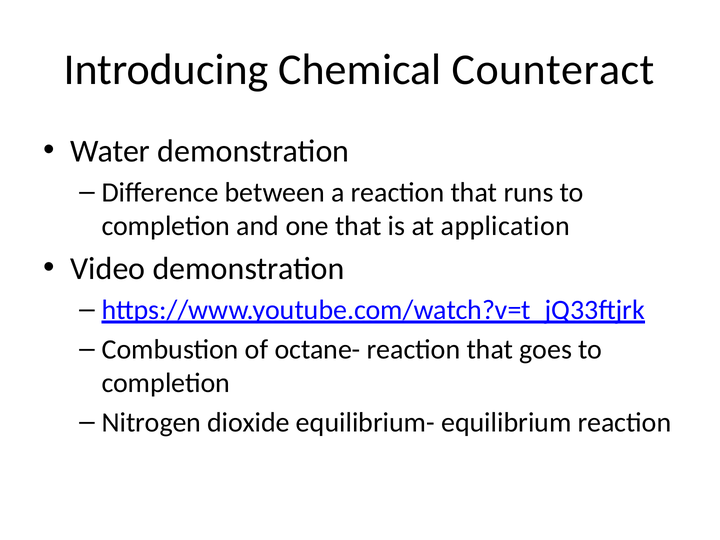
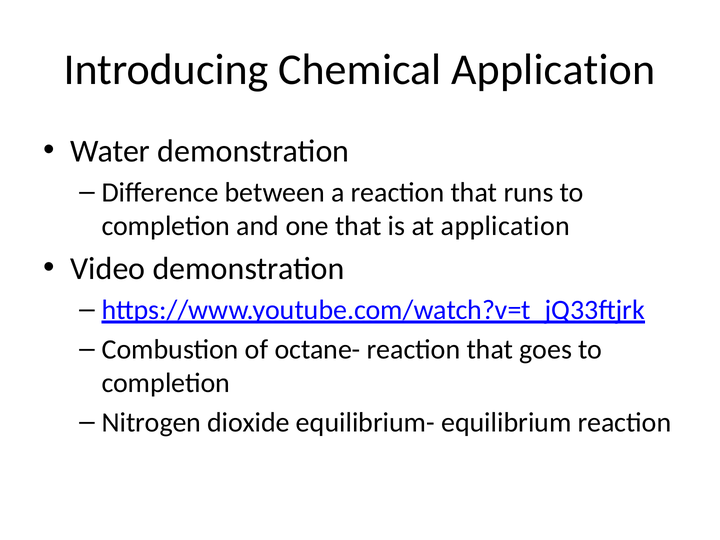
Chemical Counteract: Counteract -> Application (553, 70)
